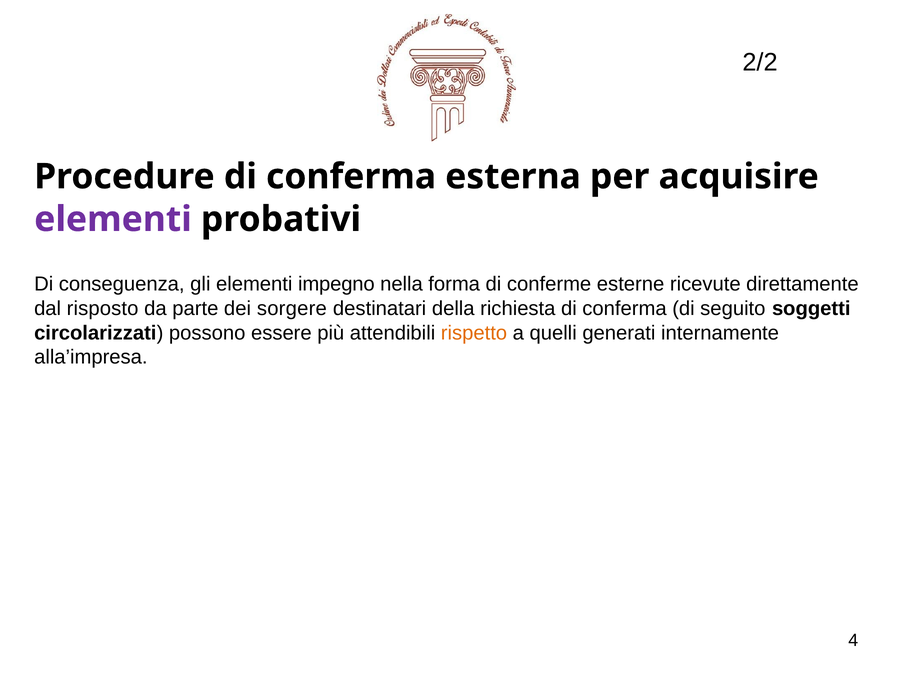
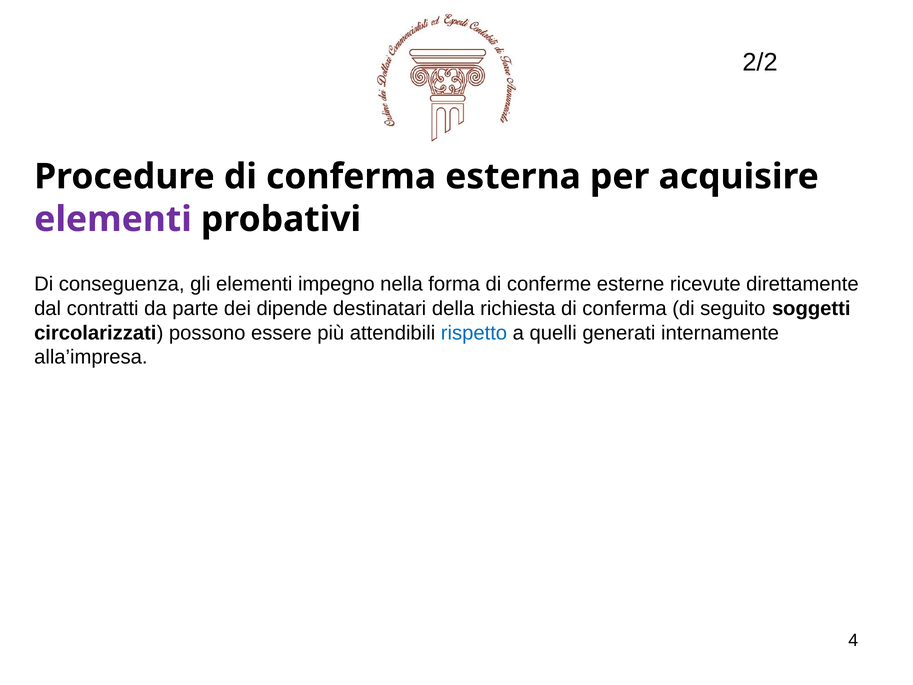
risposto: risposto -> contratti (103, 308)
sorgere: sorgere -> dipende (292, 308)
rispetto colour: orange -> blue (474, 333)
